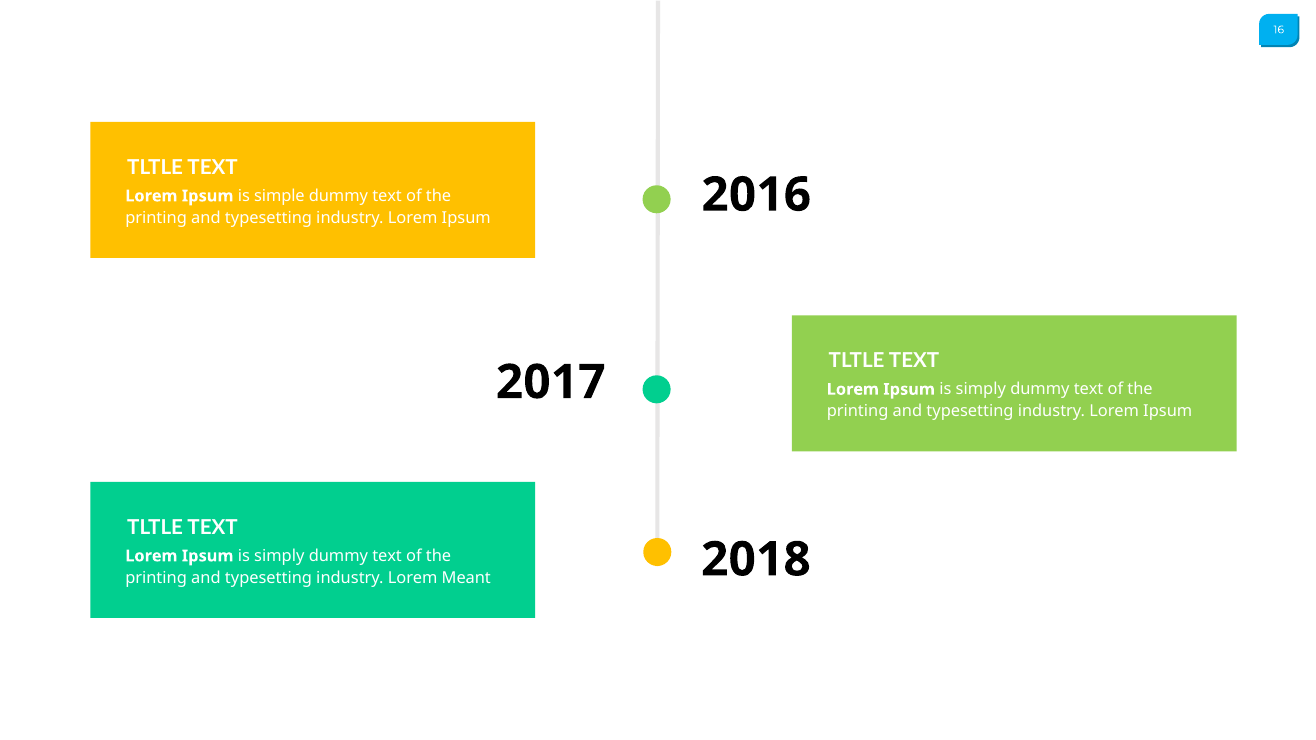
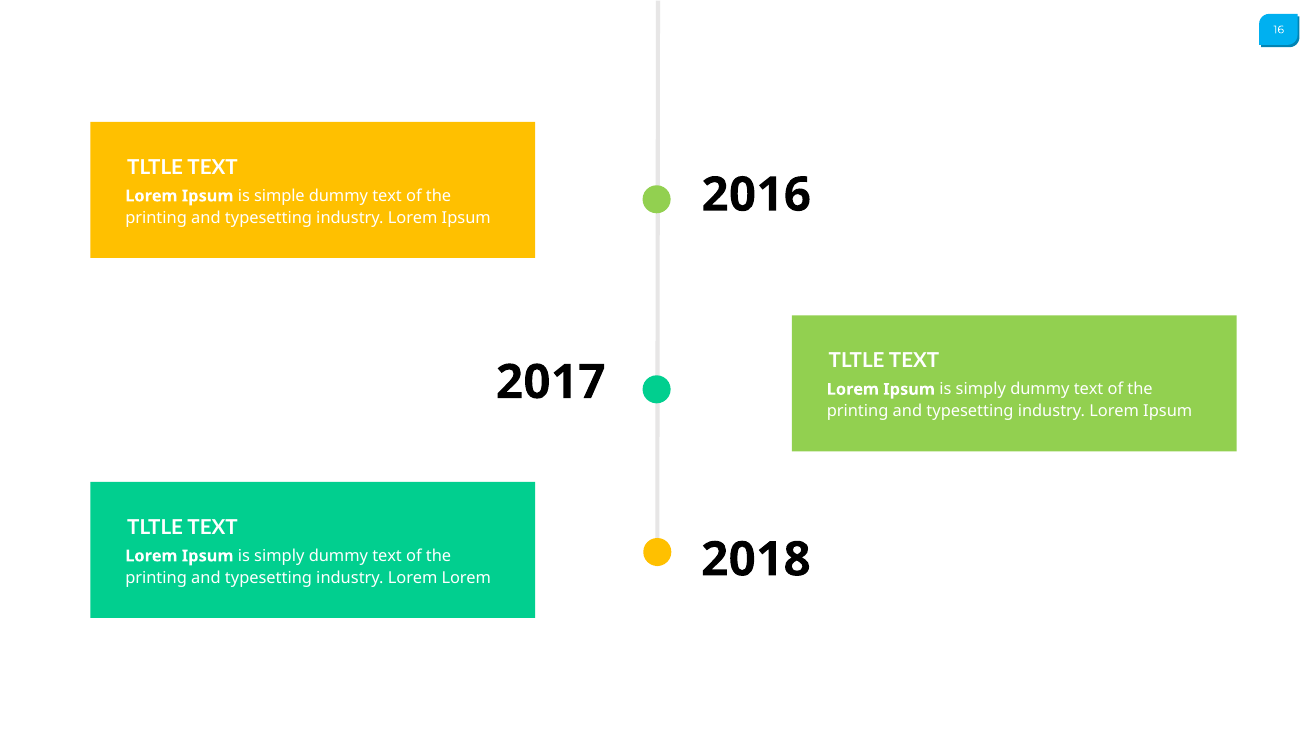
Lorem Meant: Meant -> Lorem (466, 578)
